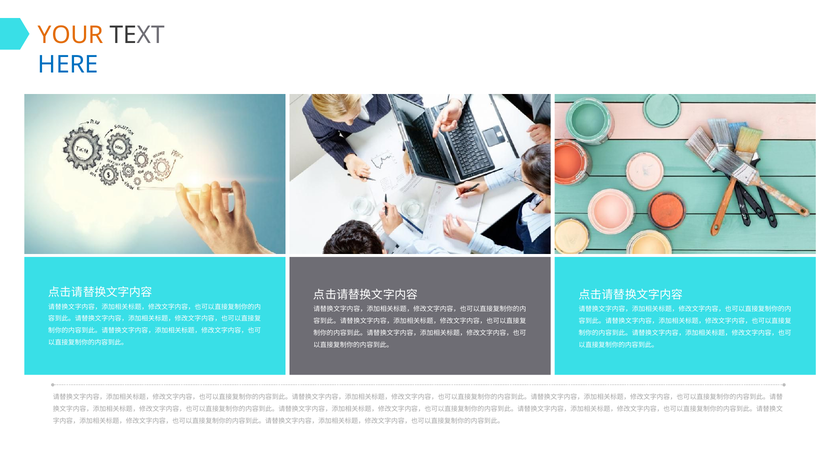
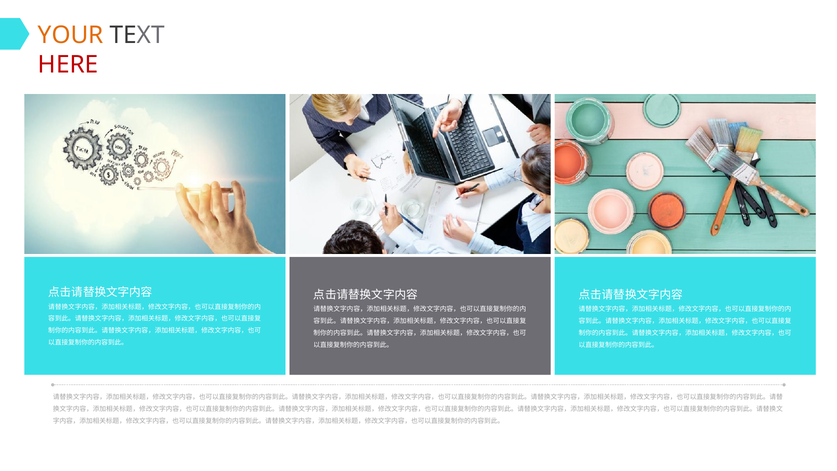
HERE colour: blue -> red (68, 65)
